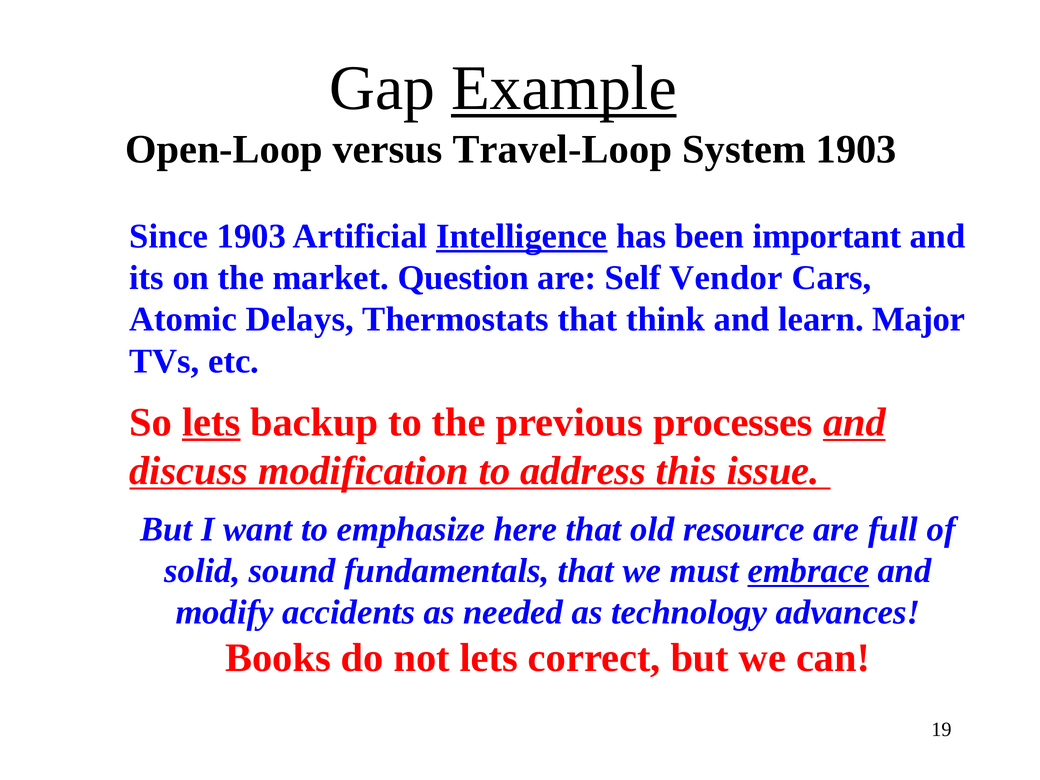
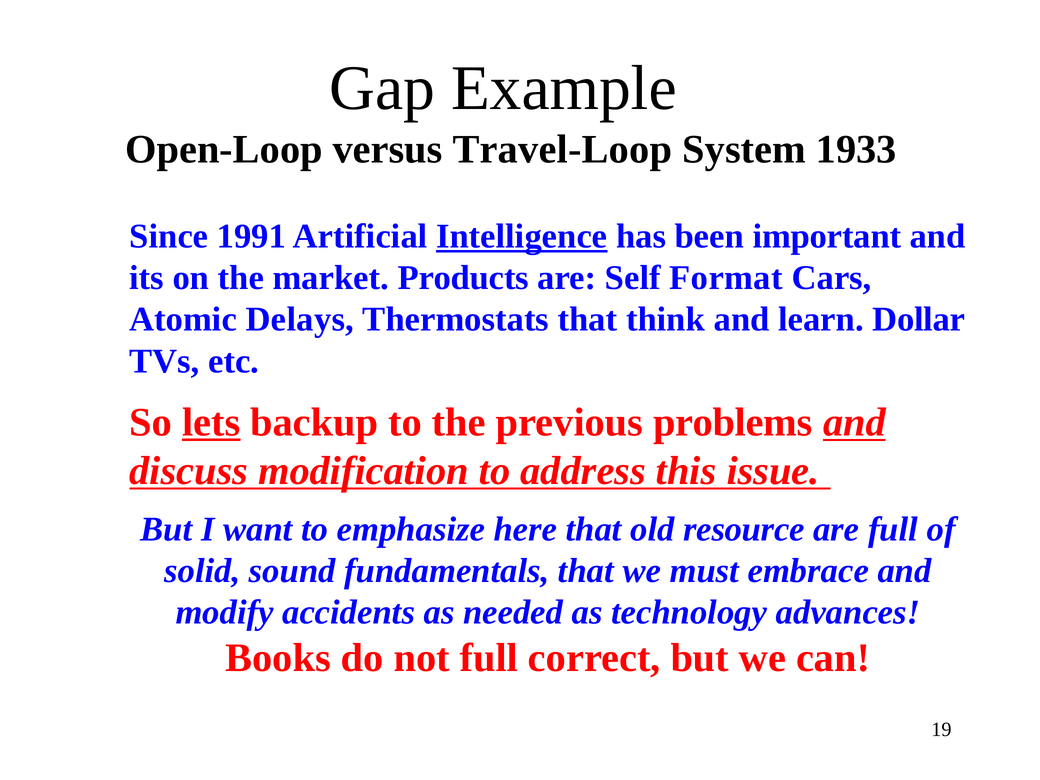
Example underline: present -> none (564, 88)
System 1903: 1903 -> 1933 (856, 149)
Since 1903: 1903 -> 1991 (251, 236)
Question: Question -> Products (463, 278)
Vendor: Vendor -> Format (726, 278)
Major: Major -> Dollar (919, 320)
processes: processes -> problems (733, 422)
embrace underline: present -> none (808, 571)
not lets: lets -> full (489, 658)
